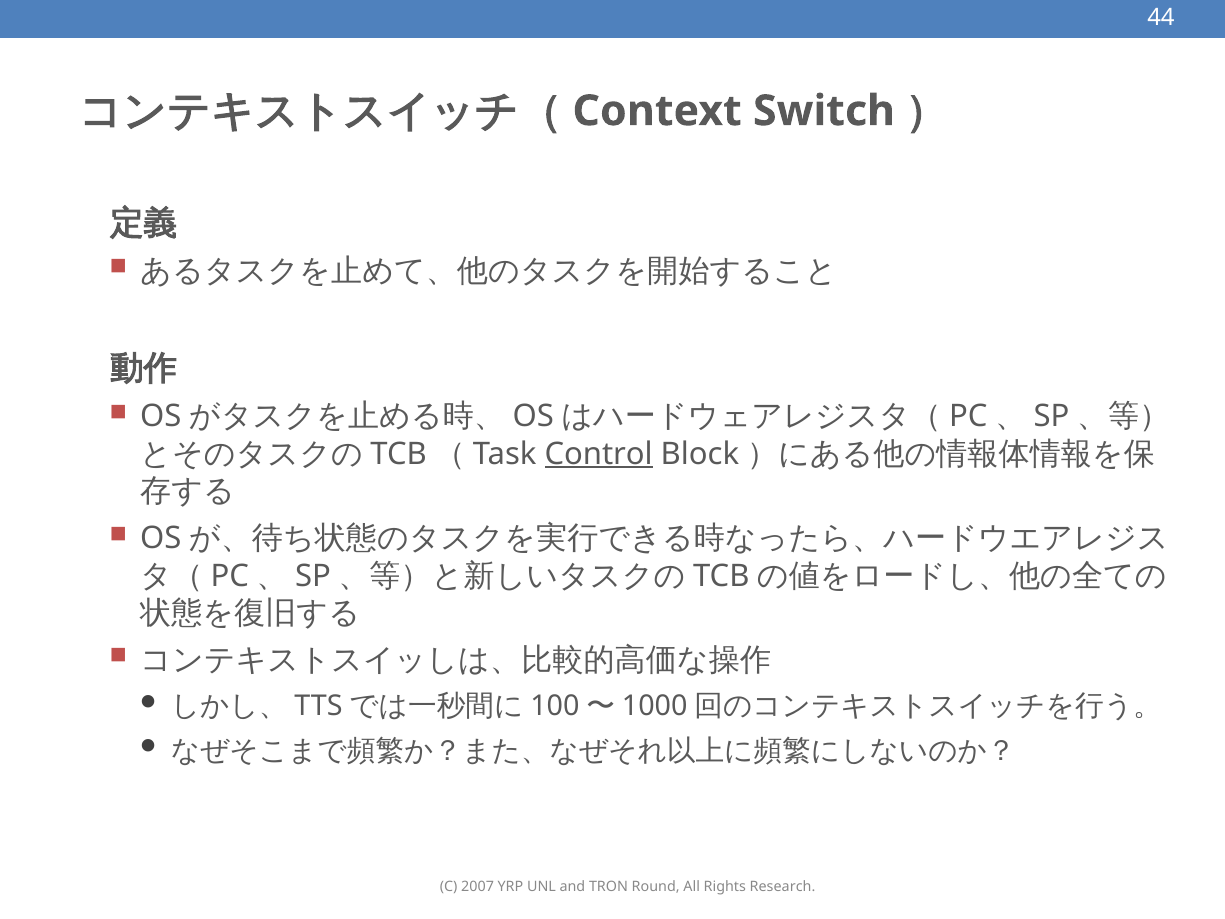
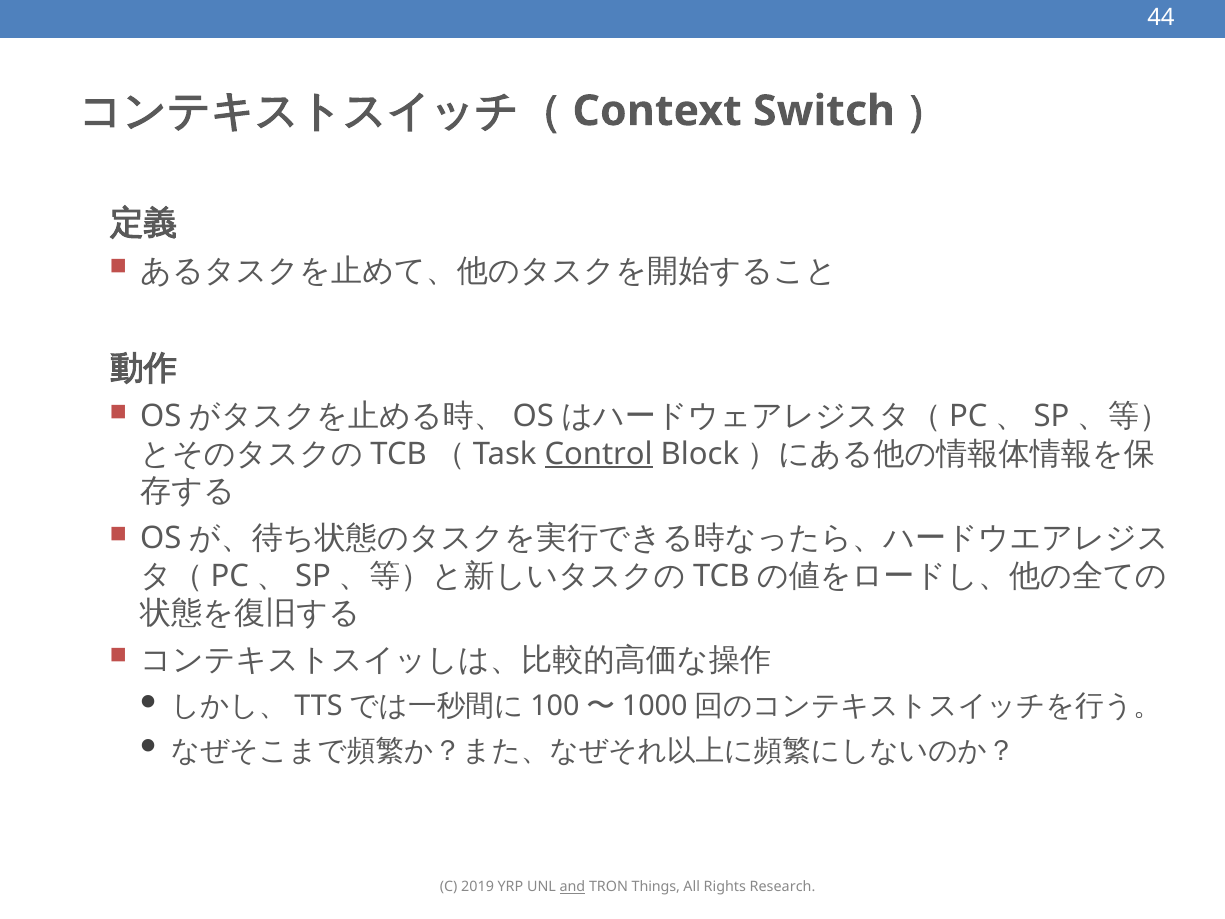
2007: 2007 -> 2019 (478, 887)
and underline: none -> present (572, 887)
Round: Round -> Things (656, 887)
